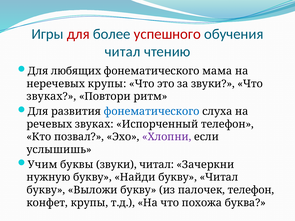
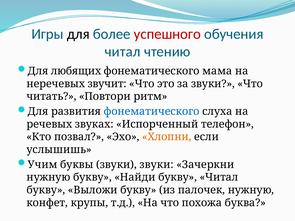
для colour: red -> black (78, 34)
неречевых крупы: крупы -> звучит (107, 84)
звуках: звуках -> читать (51, 97)
Хлопни colour: purple -> orange (167, 137)
звуки читал: читал -> звуки (157, 165)
палочек телефон: телефон -> нужную (251, 190)
